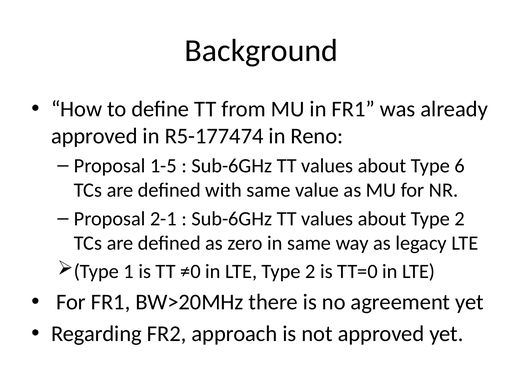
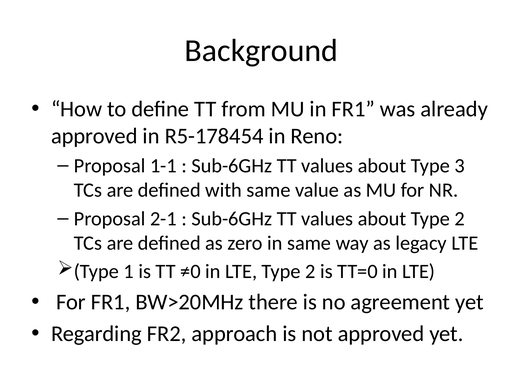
R5-177474: R5-177474 -> R5-178454 (214, 136)
1-5: 1-5 -> 1-1 (163, 166)
6: 6 -> 3 (460, 166)
